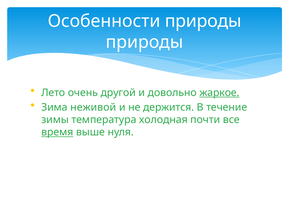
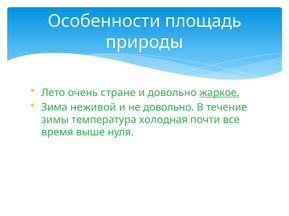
Особенности природы: природы -> площадь (203, 21)
другой: другой -> стране (118, 93)
не держится: держится -> довольно (169, 108)
время underline: present -> none (57, 133)
